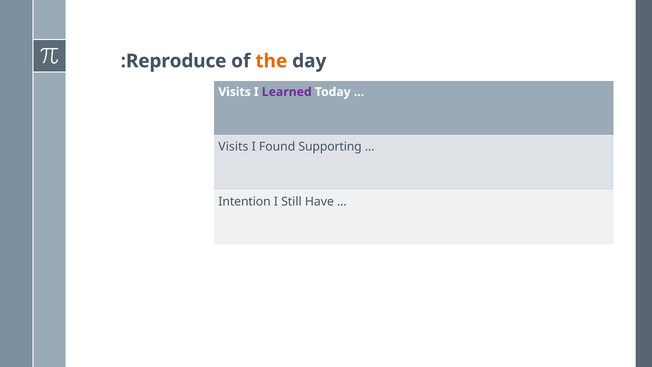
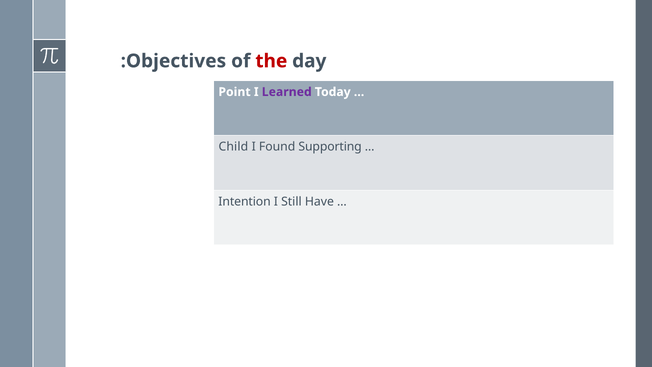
Reproduce: Reproduce -> Objectives (176, 61)
the colour: orange -> red (271, 61)
Visits: Visits -> Point (235, 92)
Visits: Visits -> Child (233, 147)
